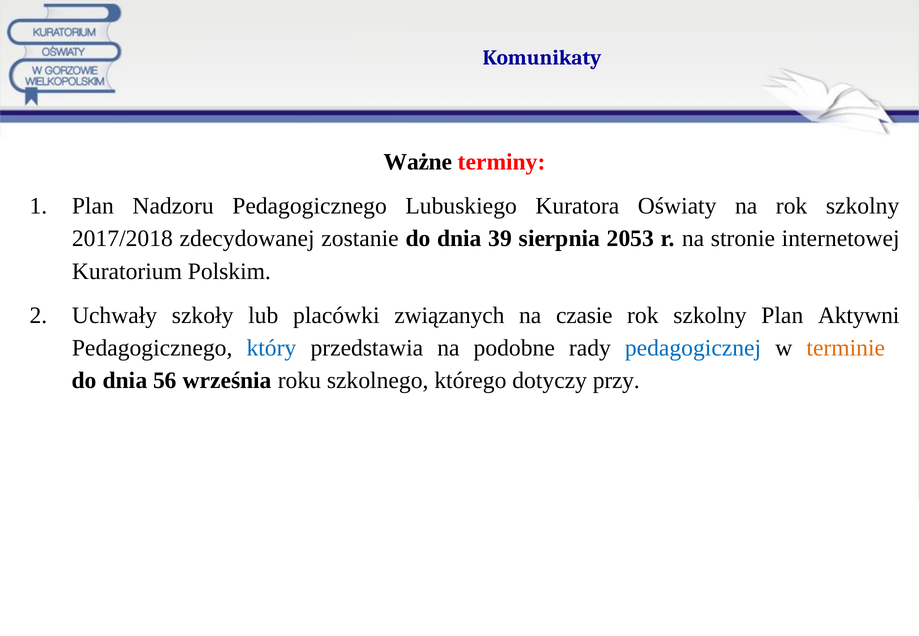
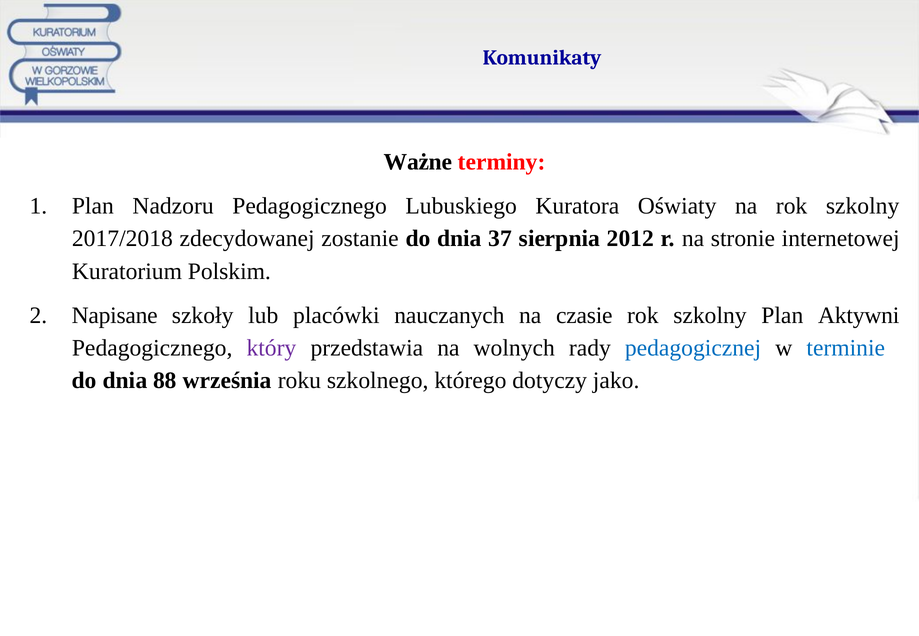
39: 39 -> 37 (500, 239)
2053: 2053 -> 2012 (630, 239)
Uchwały: Uchwały -> Napisane (115, 316)
związanych: związanych -> nauczanych (449, 316)
który colour: blue -> purple (271, 348)
podobne: podobne -> wolnych (514, 348)
terminie colour: orange -> blue (846, 348)
56: 56 -> 88 (165, 381)
przy: przy -> jako (616, 381)
